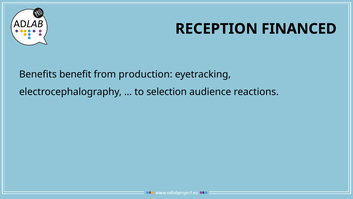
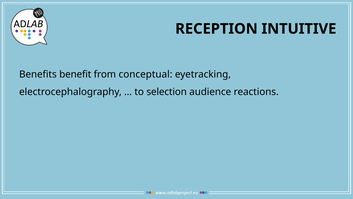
FINANCED: FINANCED -> INTUITIVE (299, 29)
production: production -> conceptual (145, 74)
